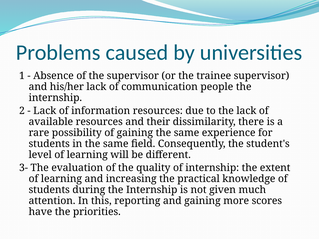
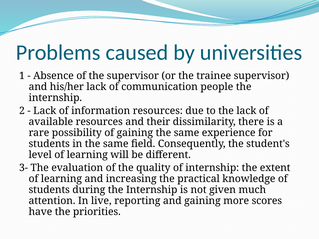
this: this -> live (101, 201)
